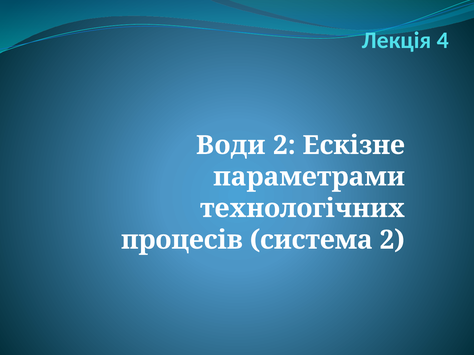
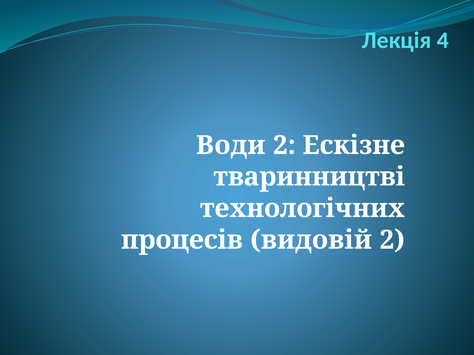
параметрами: параметрами -> тваринництві (309, 177)
система: система -> видовій (311, 240)
